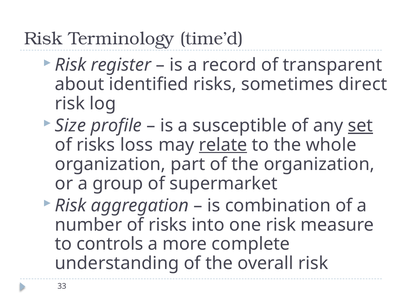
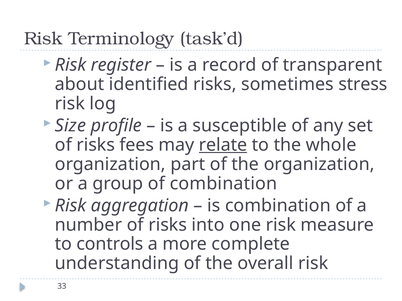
time’d: time’d -> task’d (212, 39)
direct: direct -> stress (363, 84)
set underline: present -> none (360, 126)
loss: loss -> fees (137, 145)
of supermarket: supermarket -> combination (224, 184)
